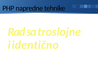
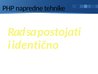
troslojne: troslojne -> postojati (59, 32)
